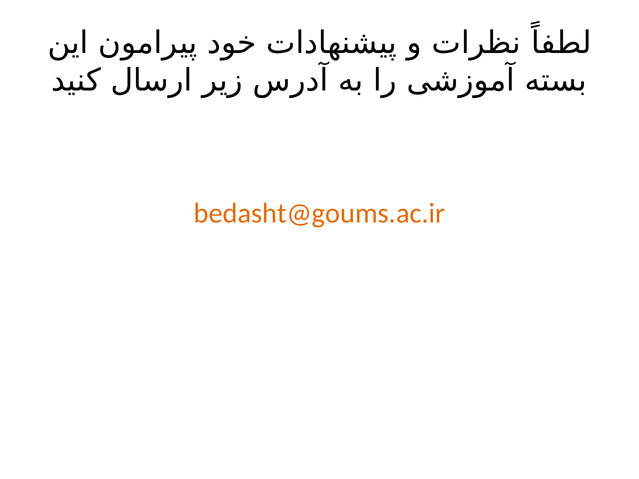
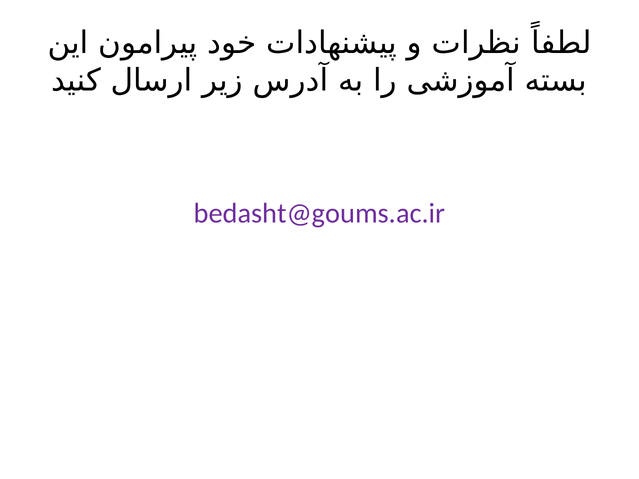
bedasht@goums.ac.ir colour: orange -> purple (319, 214)
